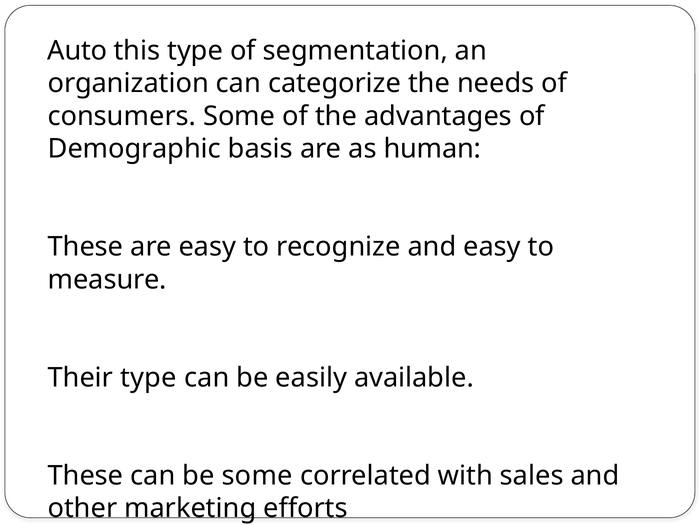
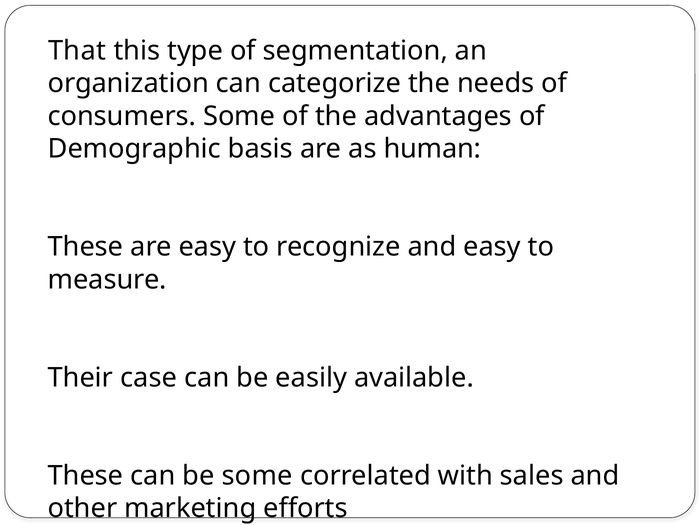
Auto: Auto -> That (77, 51)
Their type: type -> case (149, 378)
